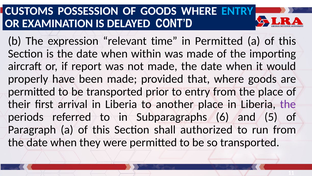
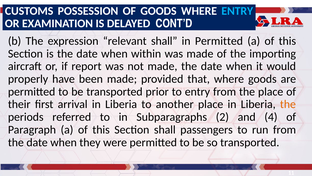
relevant time: time -> shall (164, 41)
the colour: purple -> orange (288, 104)
6: 6 -> 2 (222, 117)
5: 5 -> 4 (271, 117)
authorized: authorized -> passengers (207, 129)
